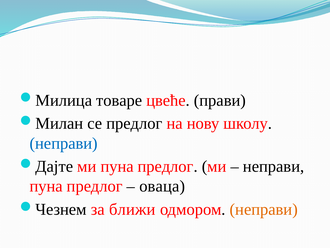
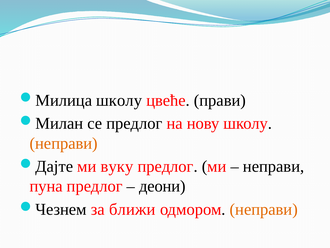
товаре: товаре -> школу (119, 100)
неправи colour: blue -> orange (64, 143)
ми пуна: пуна -> вуку (117, 166)
оваца: оваца -> деони (162, 186)
